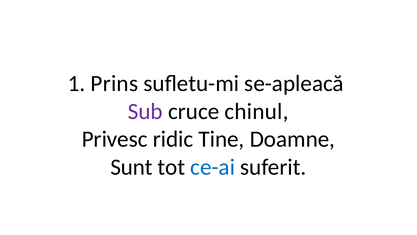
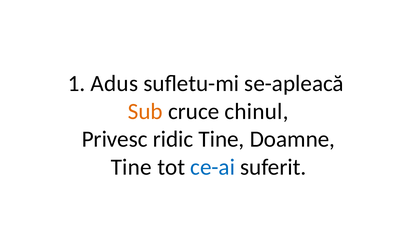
Prins: Prins -> Adus (114, 83)
Sub colour: purple -> orange (145, 111)
Sunt: Sunt -> Tine (131, 167)
